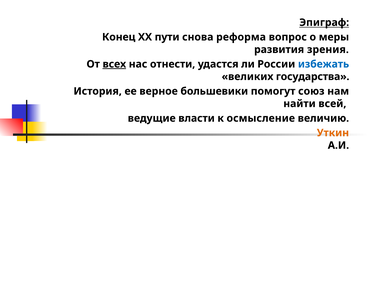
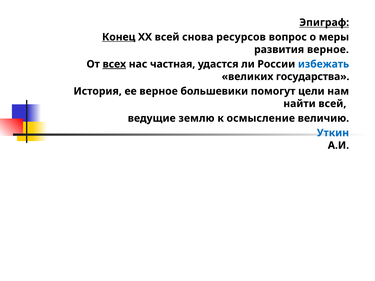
Конец underline: none -> present (119, 37)
ХХ пути: пути -> всей (167, 37)
реформа: реформа -> ресурсов (241, 37)
развития зрения: зрения -> верное (328, 50)
отнести: отнести -> частная (173, 64)
союз: союз -> цели (311, 91)
власти: власти -> землю (196, 118)
Уткин colour: orange -> blue (333, 133)
